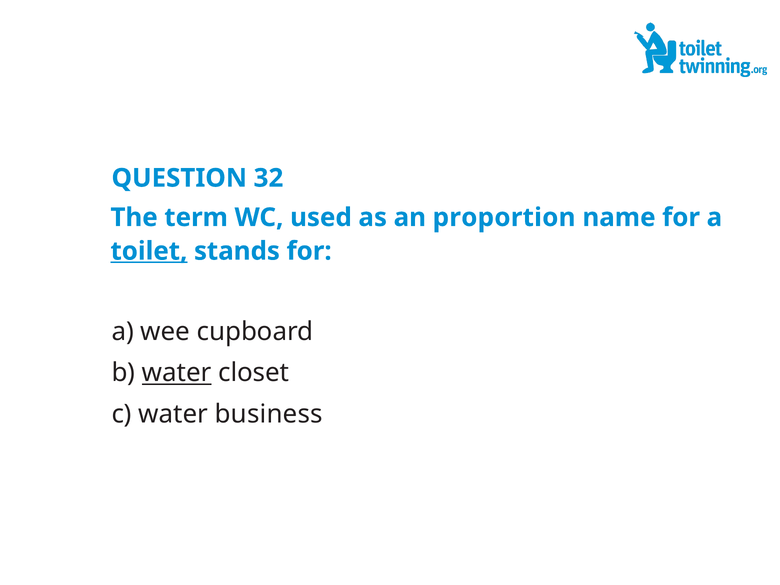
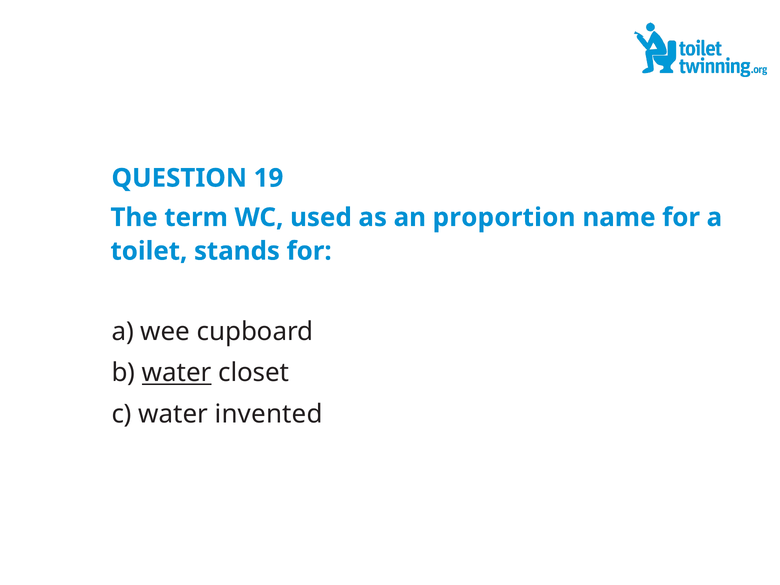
32: 32 -> 19 (268, 178)
toilet underline: present -> none (149, 251)
business: business -> invented (269, 414)
